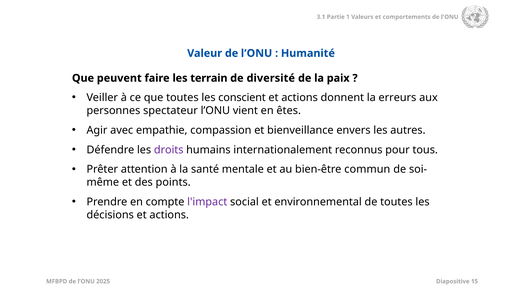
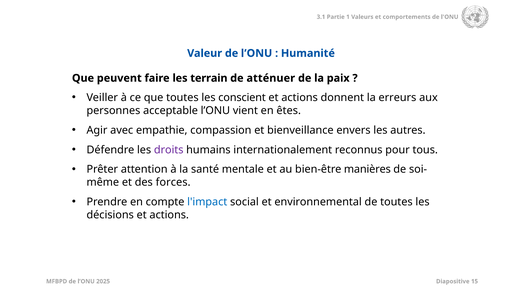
diversité: diversité -> atténuer (271, 78)
spectateur: spectateur -> acceptable (171, 111)
commun: commun -> manières (367, 169)
points: points -> forces (173, 182)
l'impact colour: purple -> blue (207, 202)
